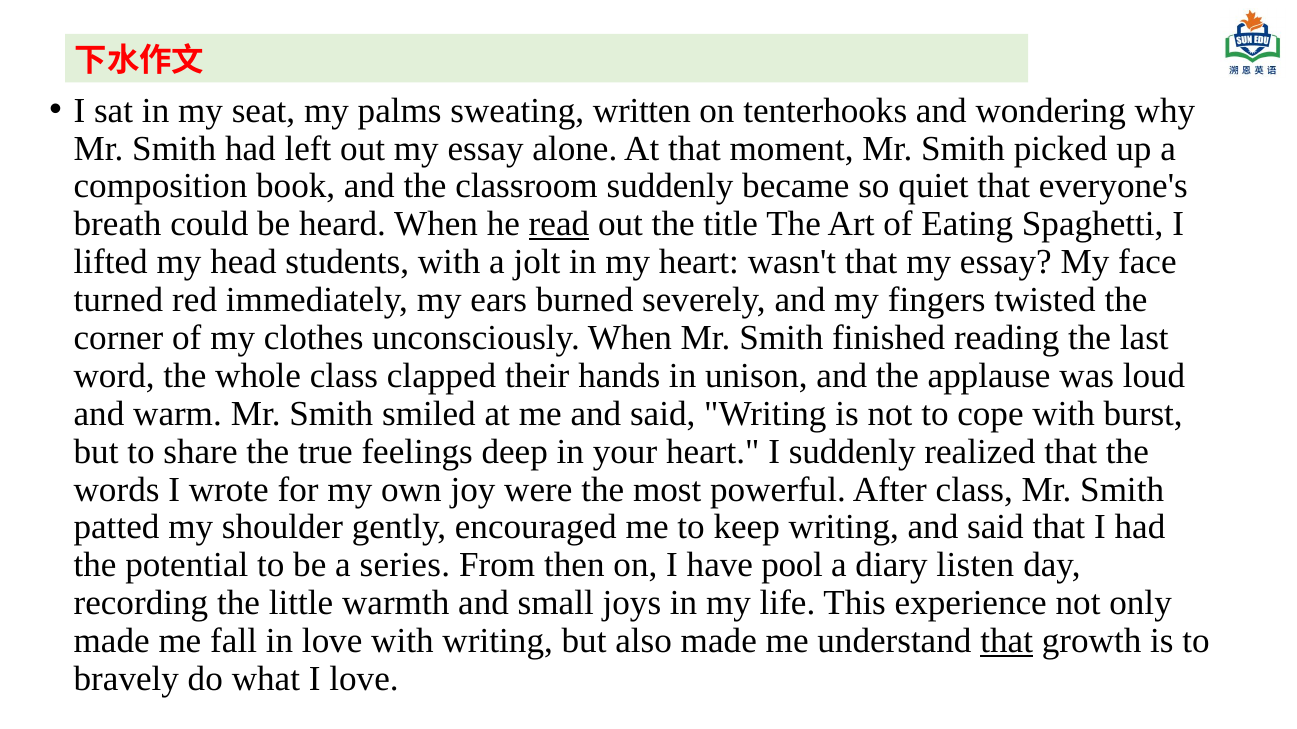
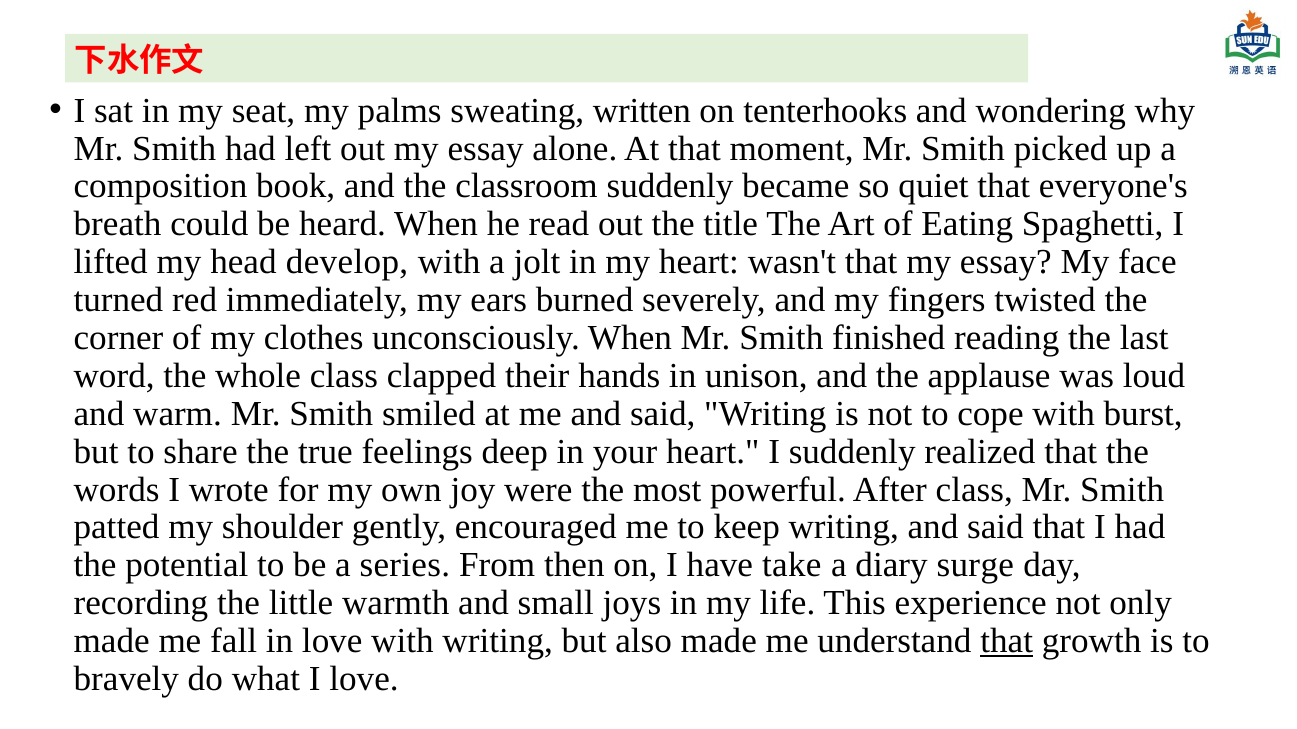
read underline: present -> none (559, 224)
students: students -> develop (347, 262)
pool: pool -> take (792, 566)
listen: listen -> surge (975, 566)
